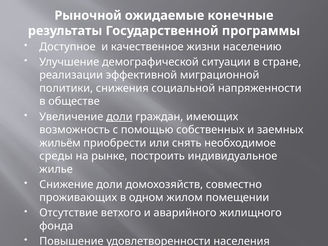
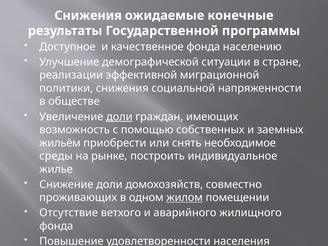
Рыночной: Рыночной -> Снижения (88, 15)
качественное жизни: жизни -> фонда (203, 47)
жилом underline: none -> present (185, 198)
